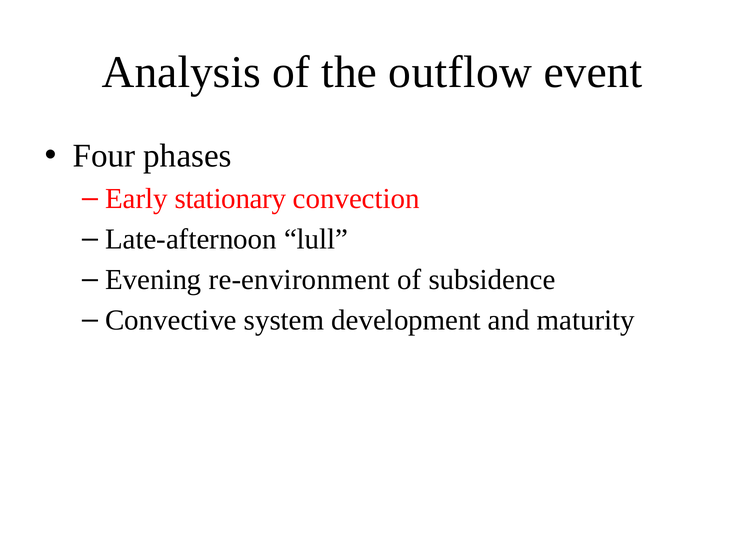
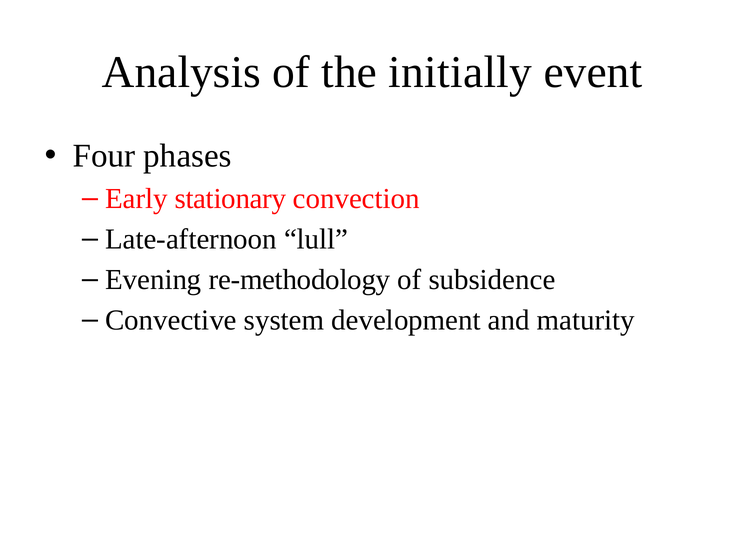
outflow: outflow -> initially (460, 72)
re-environment: re-environment -> re-methodology (300, 280)
